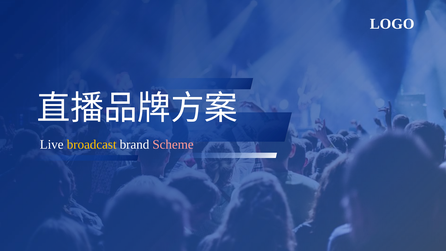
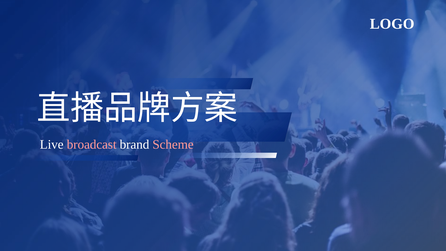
broadcast colour: yellow -> pink (92, 144)
